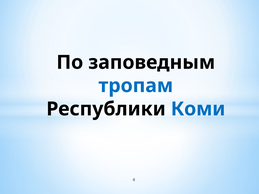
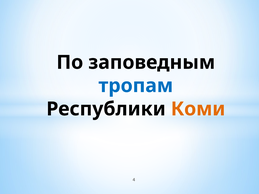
Коми colour: blue -> orange (198, 109)
